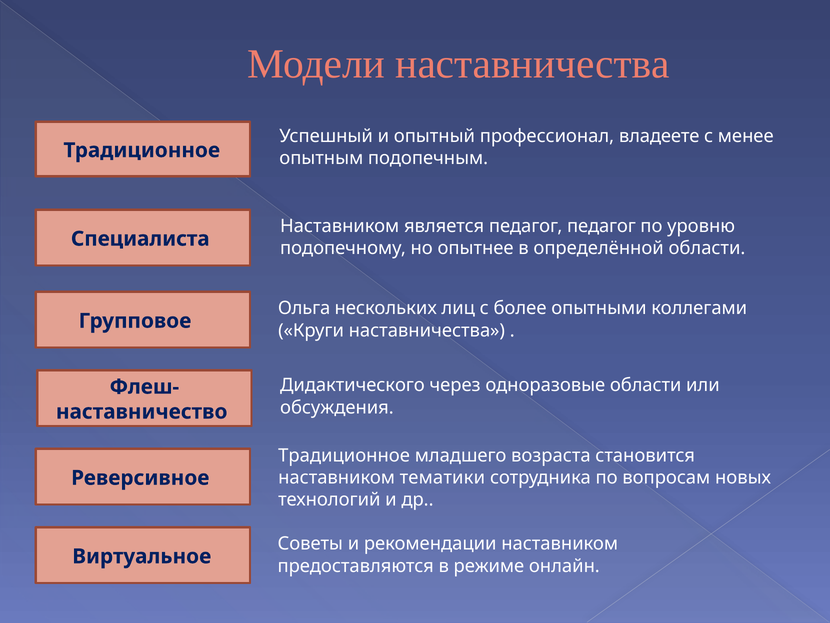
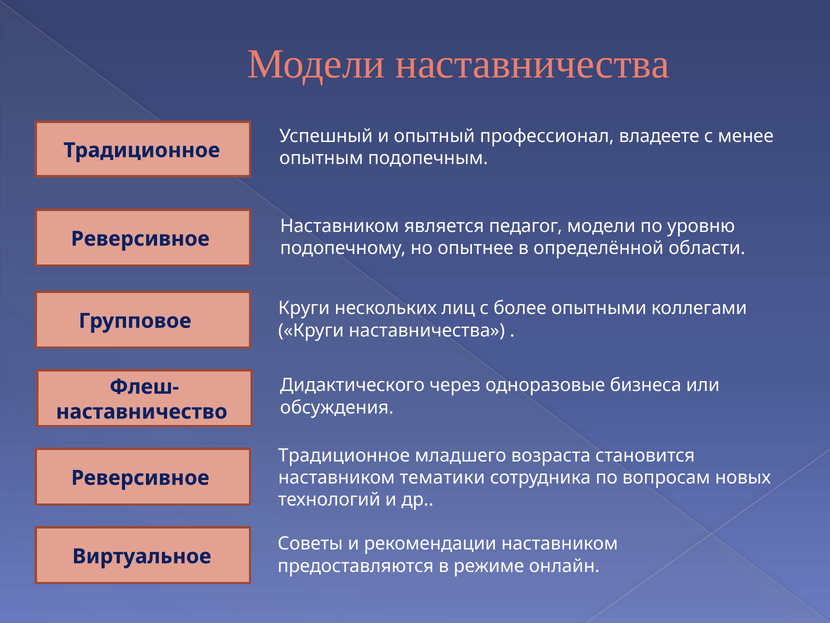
педагог педагог: педагог -> модели (601, 226)
Специалиста: Специалиста -> Реверсивное (140, 239)
Ольга: Ольга -> Круги (304, 308)
одноразовые области: области -> бизнеса (646, 385)
